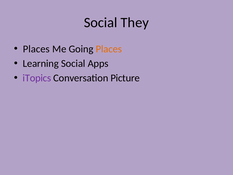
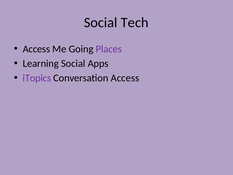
They: They -> Tech (135, 23)
Places: Places -> Access (36, 49)
Places colour: orange -> purple (109, 49)
Conversation Picture: Picture -> Access (125, 78)
